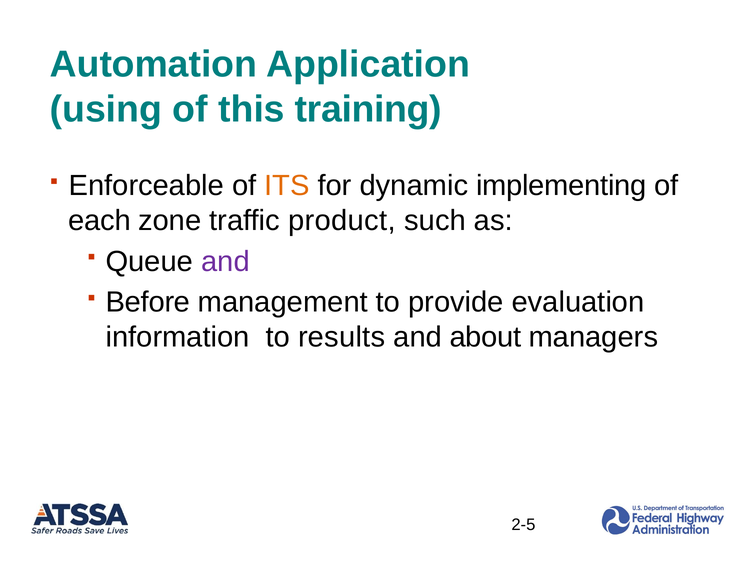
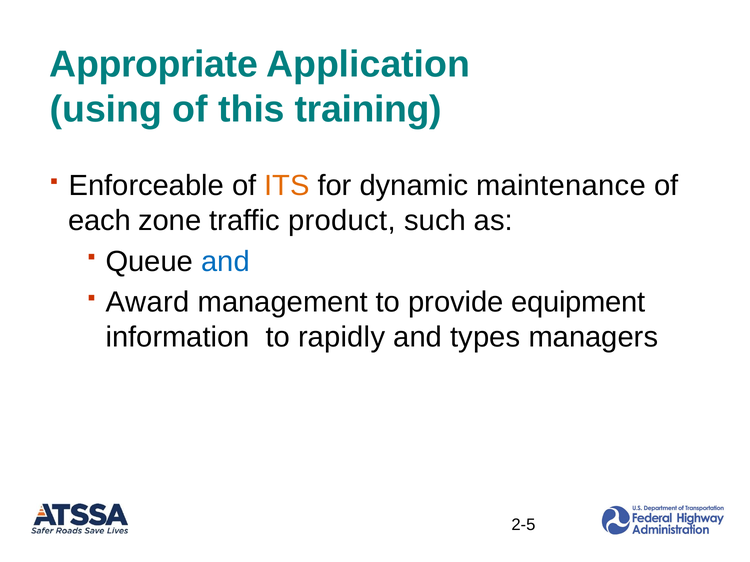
Automation: Automation -> Appropriate (154, 64)
implementing: implementing -> maintenance (561, 186)
and colour: purple -> blue (225, 262)
Before: Before -> Award (148, 303)
evaluation: evaluation -> equipment (578, 303)
results: results -> rapidly (342, 338)
about: about -> types (485, 338)
